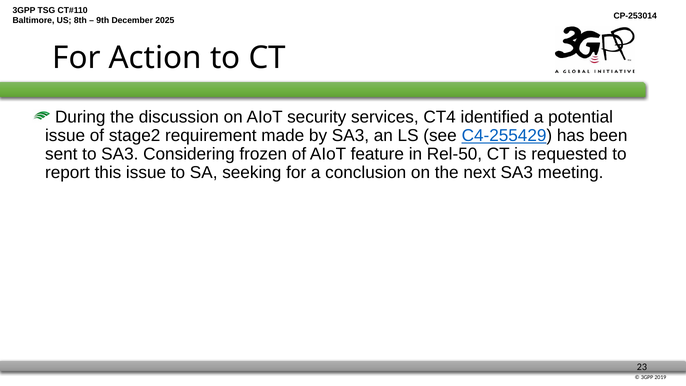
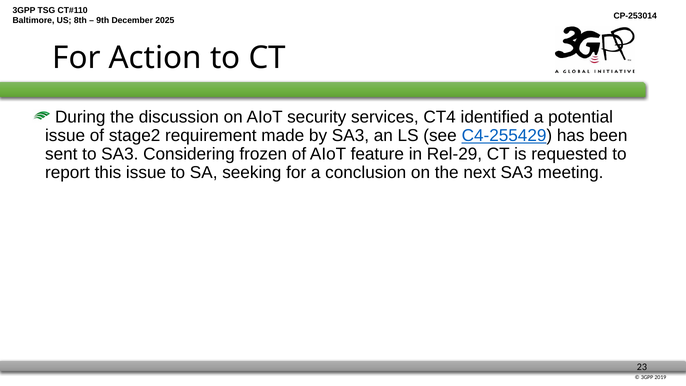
Rel-50: Rel-50 -> Rel-29 (454, 154)
